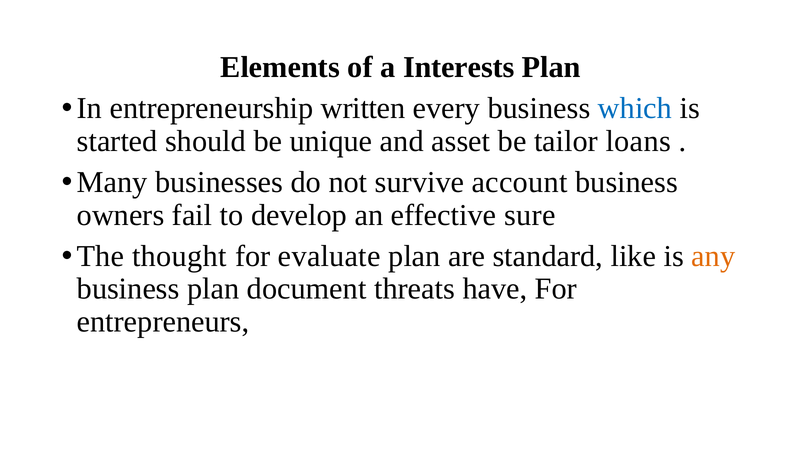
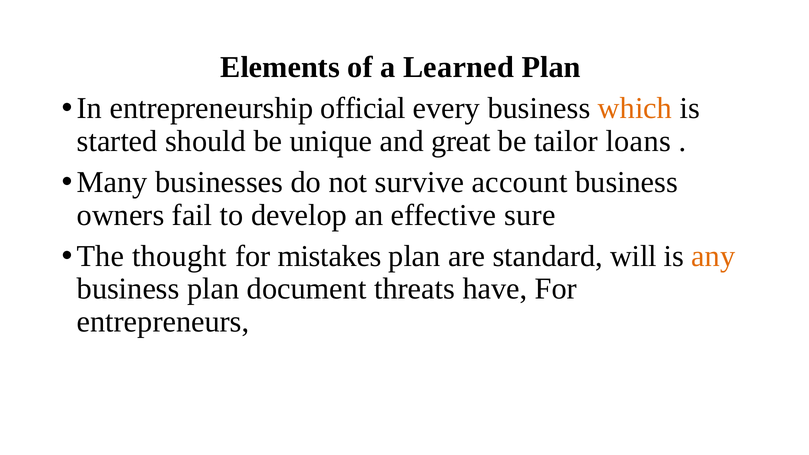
Interests: Interests -> Learned (458, 67)
written: written -> official (363, 108)
which colour: blue -> orange (635, 108)
asset: asset -> great (461, 141)
evaluate: evaluate -> mistakes (330, 256)
like: like -> will (633, 256)
